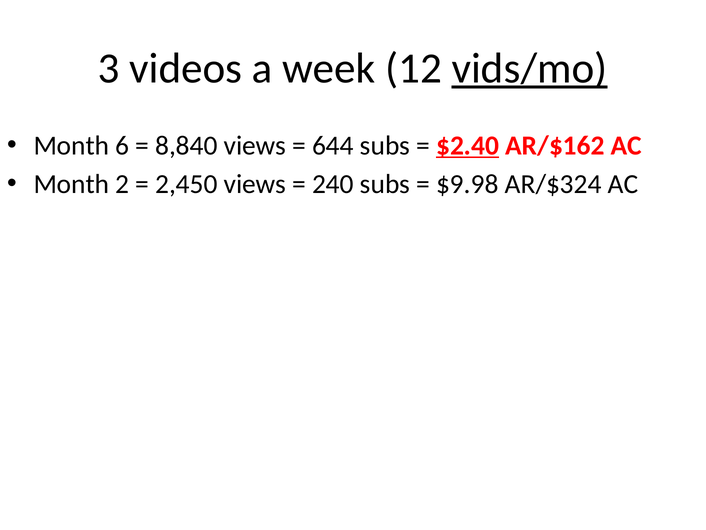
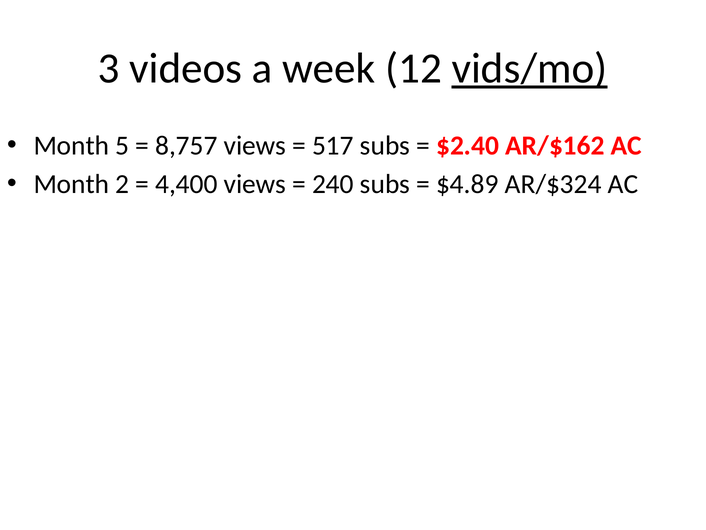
6: 6 -> 5 (122, 145)
8,840: 8,840 -> 8,757 (186, 145)
644: 644 -> 517 (333, 145)
$2.40 underline: present -> none (468, 145)
2,450: 2,450 -> 4,400 (186, 184)
$9.98: $9.98 -> $4.89 (467, 184)
